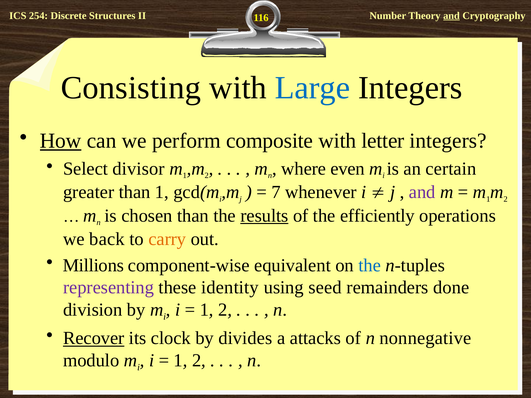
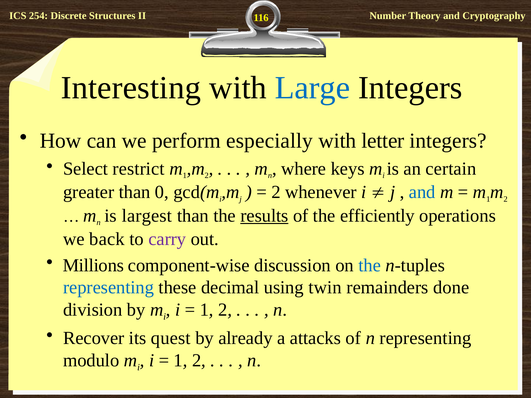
and underline: present -> none (451, 16)
Consisting: Consisting -> Interesting (131, 88)
How underline: present -> none (61, 141)
composite: composite -> especially (270, 141)
divisor: divisor -> restrict (139, 169)
even: even -> keys (348, 169)
than 1: 1 -> 0 (162, 192)
7: 7 -> 2 (276, 192)
and colour: purple -> blue (422, 192)
chosen: chosen -> largest (147, 216)
carry colour: orange -> purple (167, 239)
equivalent: equivalent -> discussion (292, 266)
representing colour: purple -> blue (109, 288)
identity: identity -> decimal (230, 288)
seed: seed -> twin (325, 288)
Recover underline: present -> none (94, 338)
clock: clock -> quest (171, 338)
divides: divides -> already (245, 338)
n nonnegative: nonnegative -> representing (425, 338)
